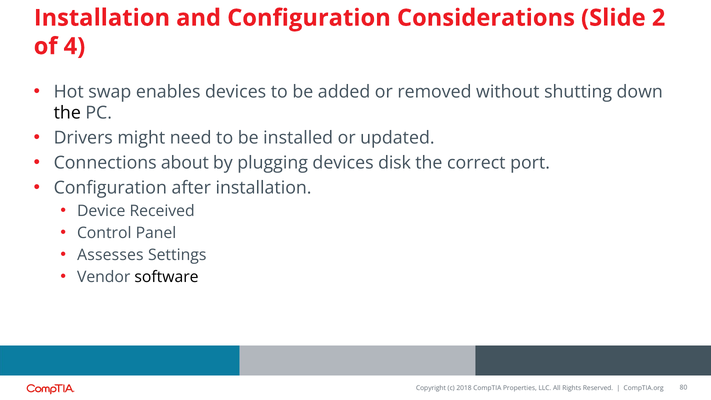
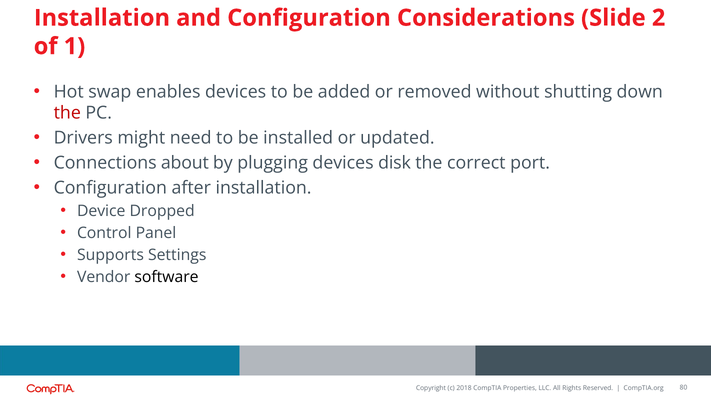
4: 4 -> 1 (74, 46)
the colour: black -> red (67, 113)
Received: Received -> Dropped (162, 211)
Assesses: Assesses -> Supports (110, 255)
